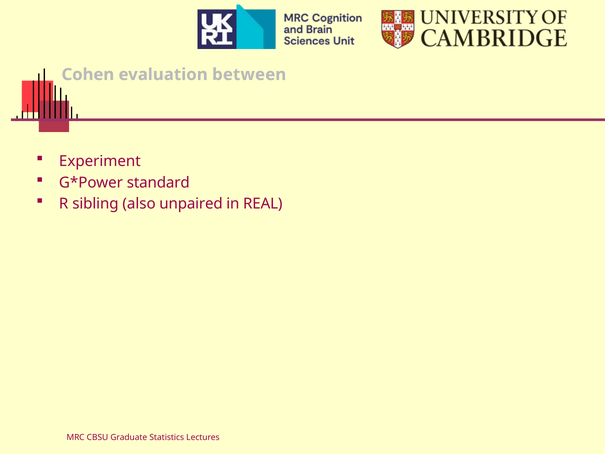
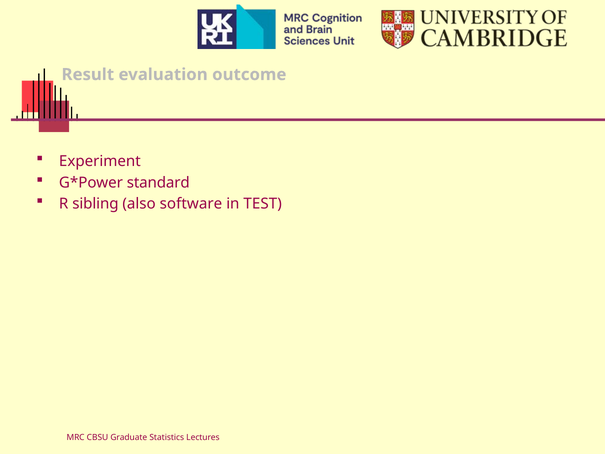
Cohen: Cohen -> Result (88, 75)
between: between -> outcome (249, 75)
unpaired: unpaired -> software (191, 204)
REAL: REAL -> TEST (263, 204)
